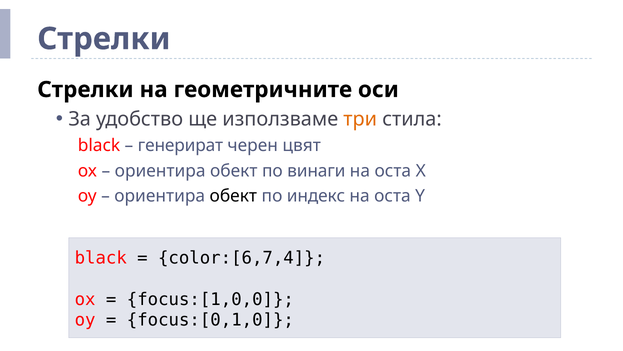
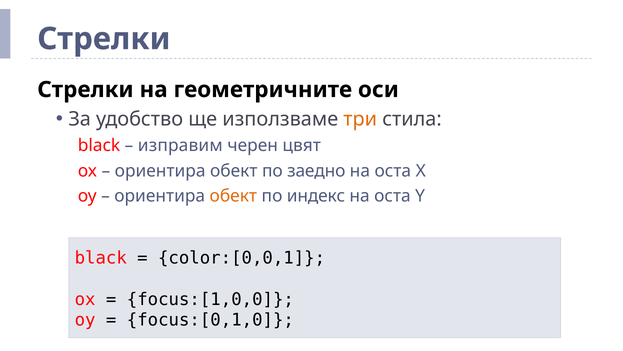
генерират: генерират -> изправим (180, 146)
винаги: винаги -> заедно (316, 171)
обект colour: black -> orange (233, 196)
color:[6,7,4: color:[6,7,4 -> color:[0,0,1 (242, 257)
